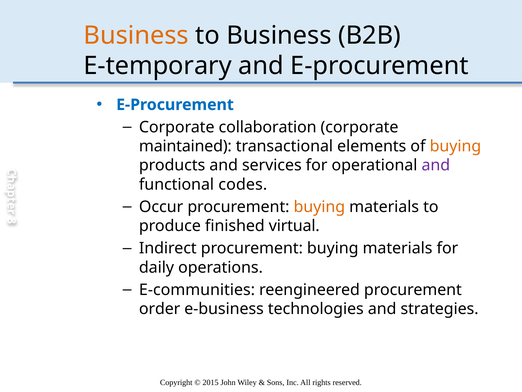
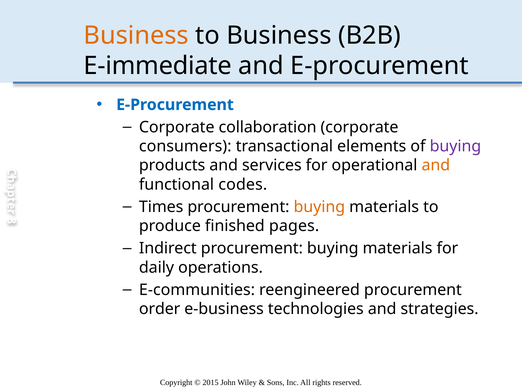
E-temporary: E-temporary -> E-immediate (158, 66)
maintained: maintained -> consumers (185, 146)
buying colour: orange -> purple (455, 146)
and colour: purple -> orange (436, 165)
Occur: Occur -> Times (161, 207)
virtual: virtual -> pages (294, 226)
